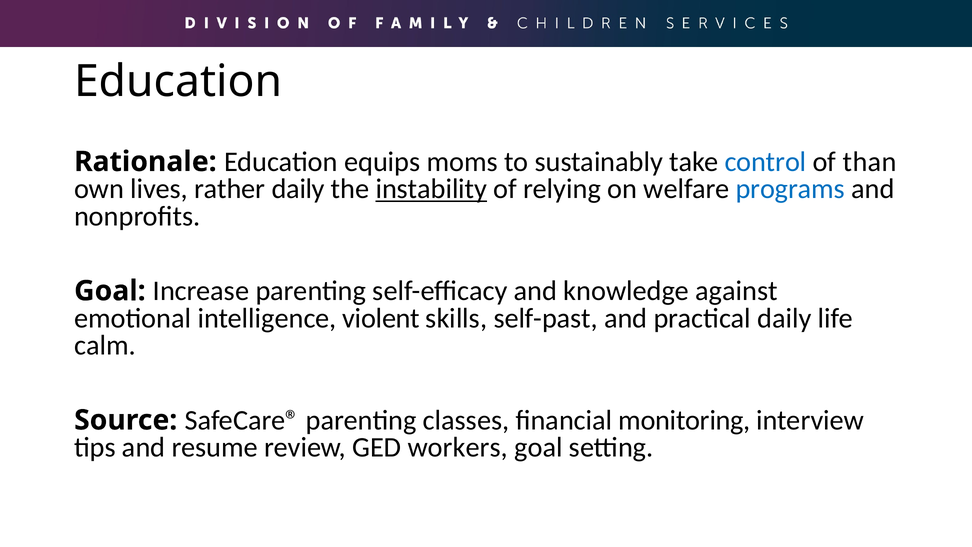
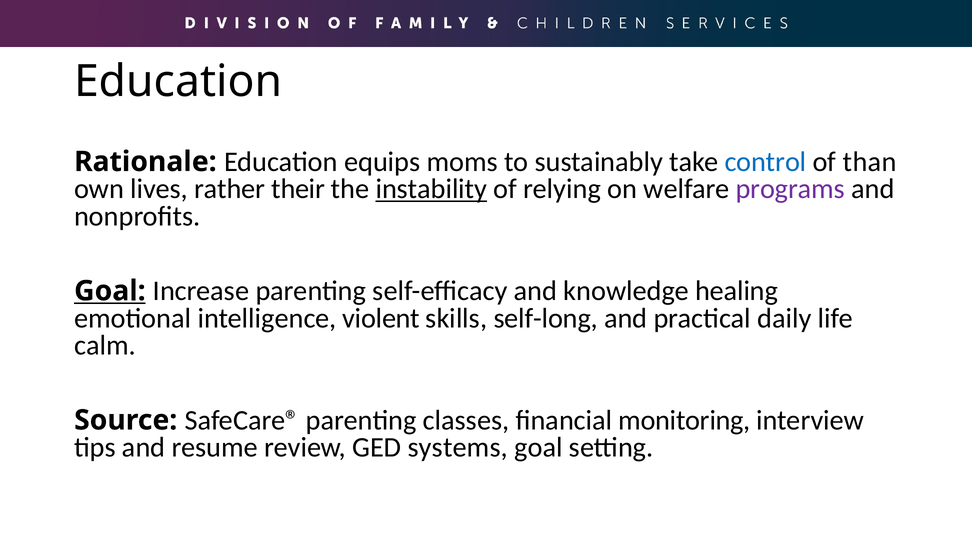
rather daily: daily -> their (298, 189)
programs colour: blue -> purple (790, 189)
Goal underline: none -> present (110, 291)
against: against -> healing (737, 291)
self-past: self-past -> self-long (546, 318)
workers: workers -> systems (458, 447)
